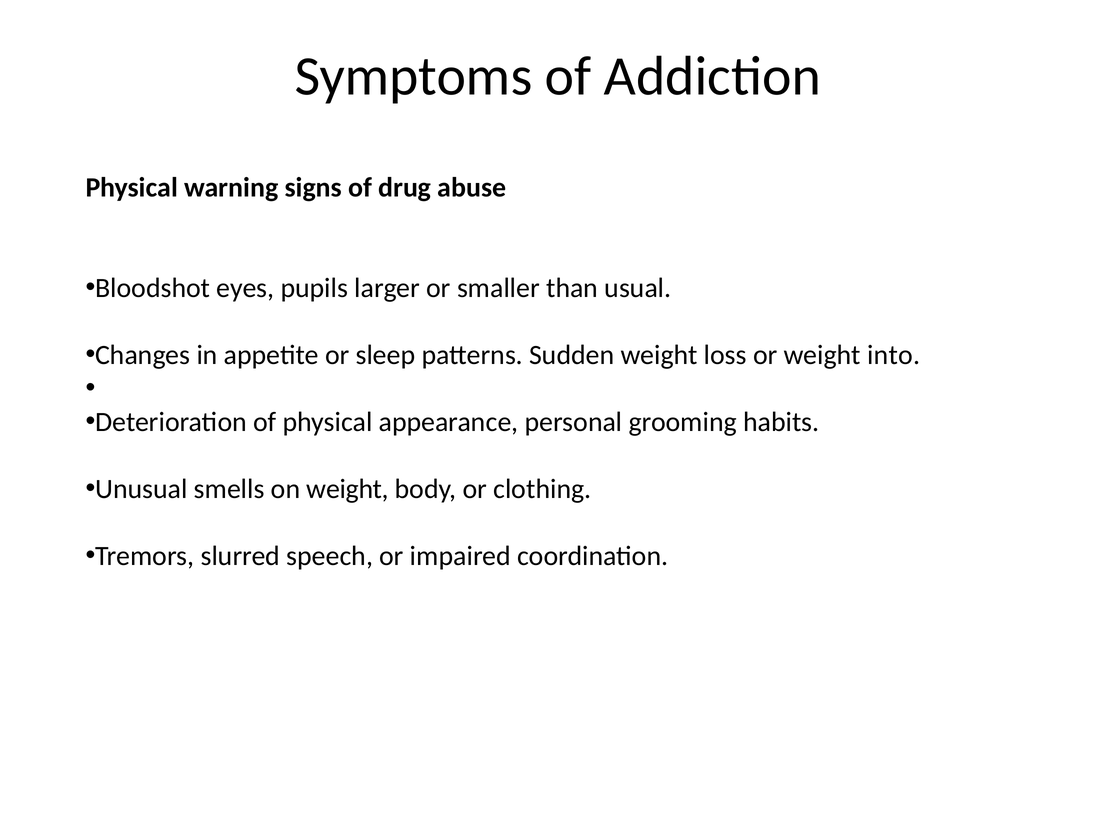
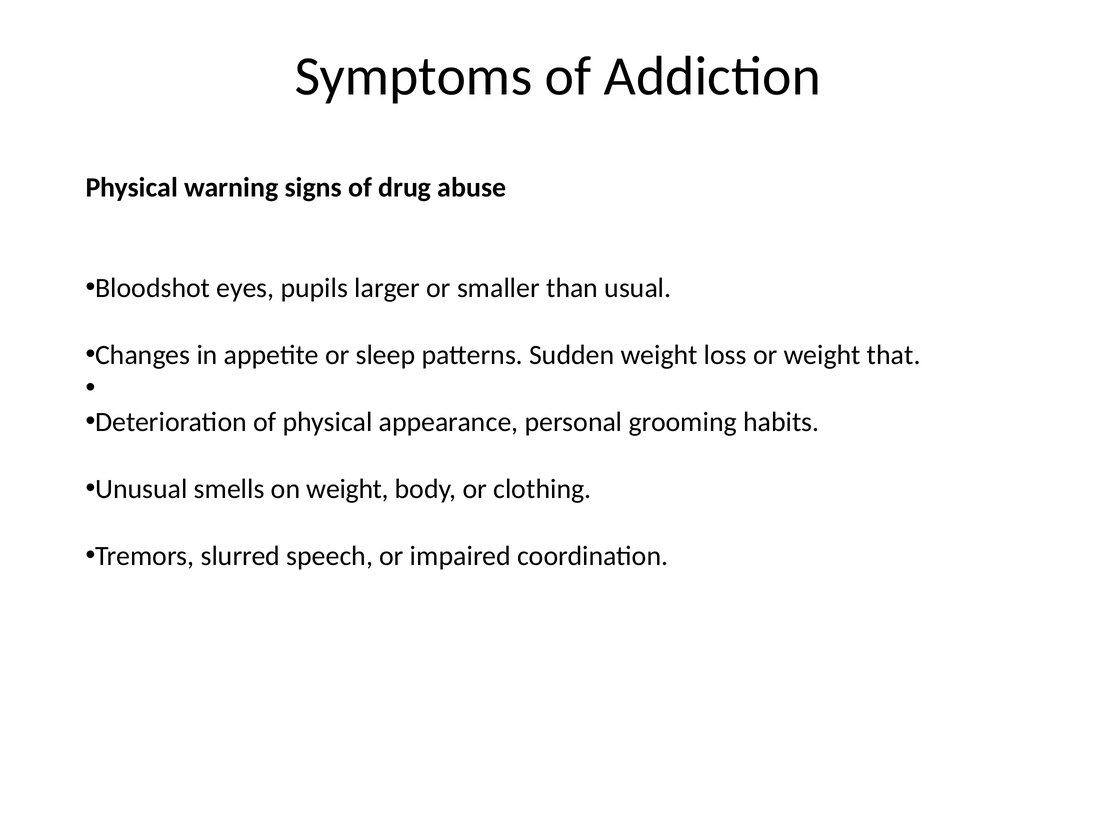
into: into -> that (894, 355)
